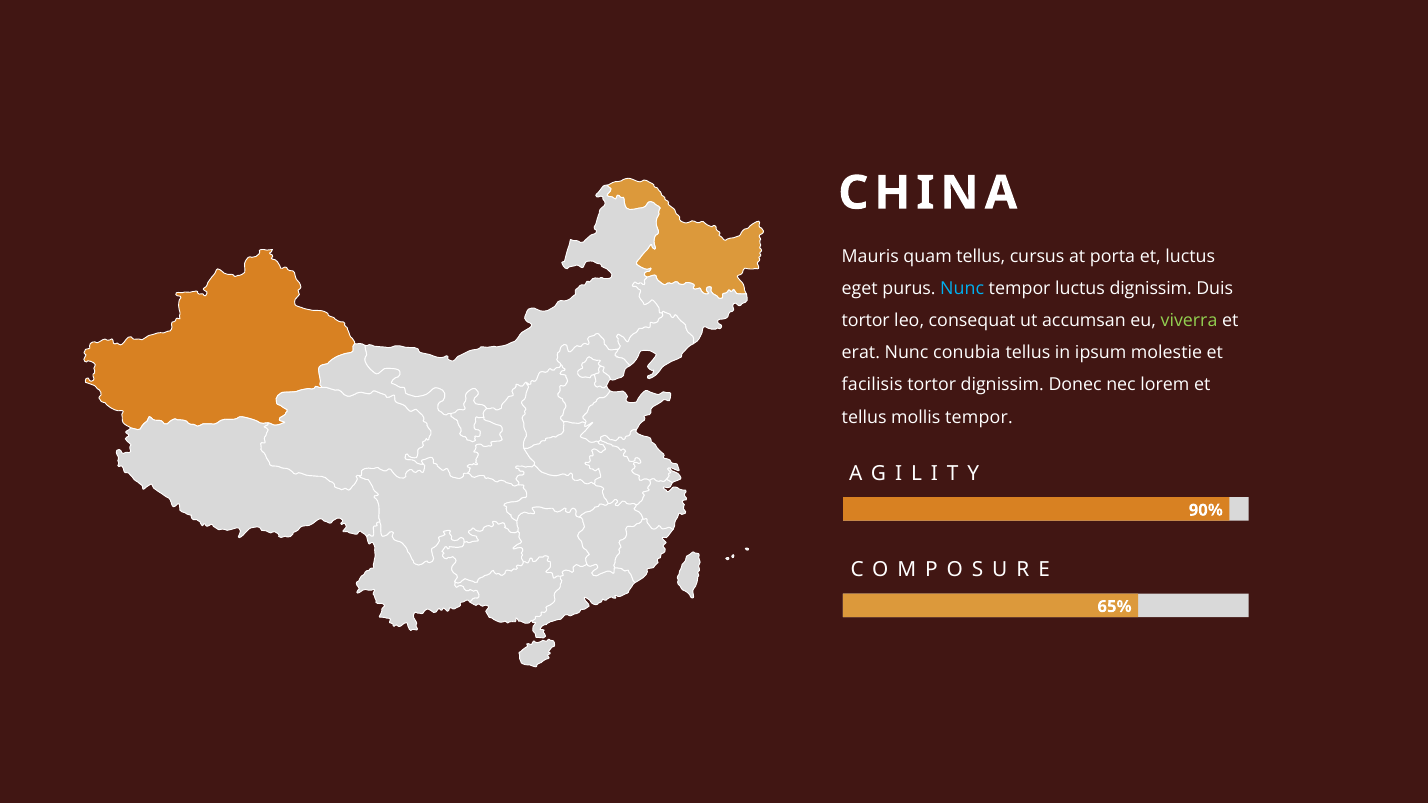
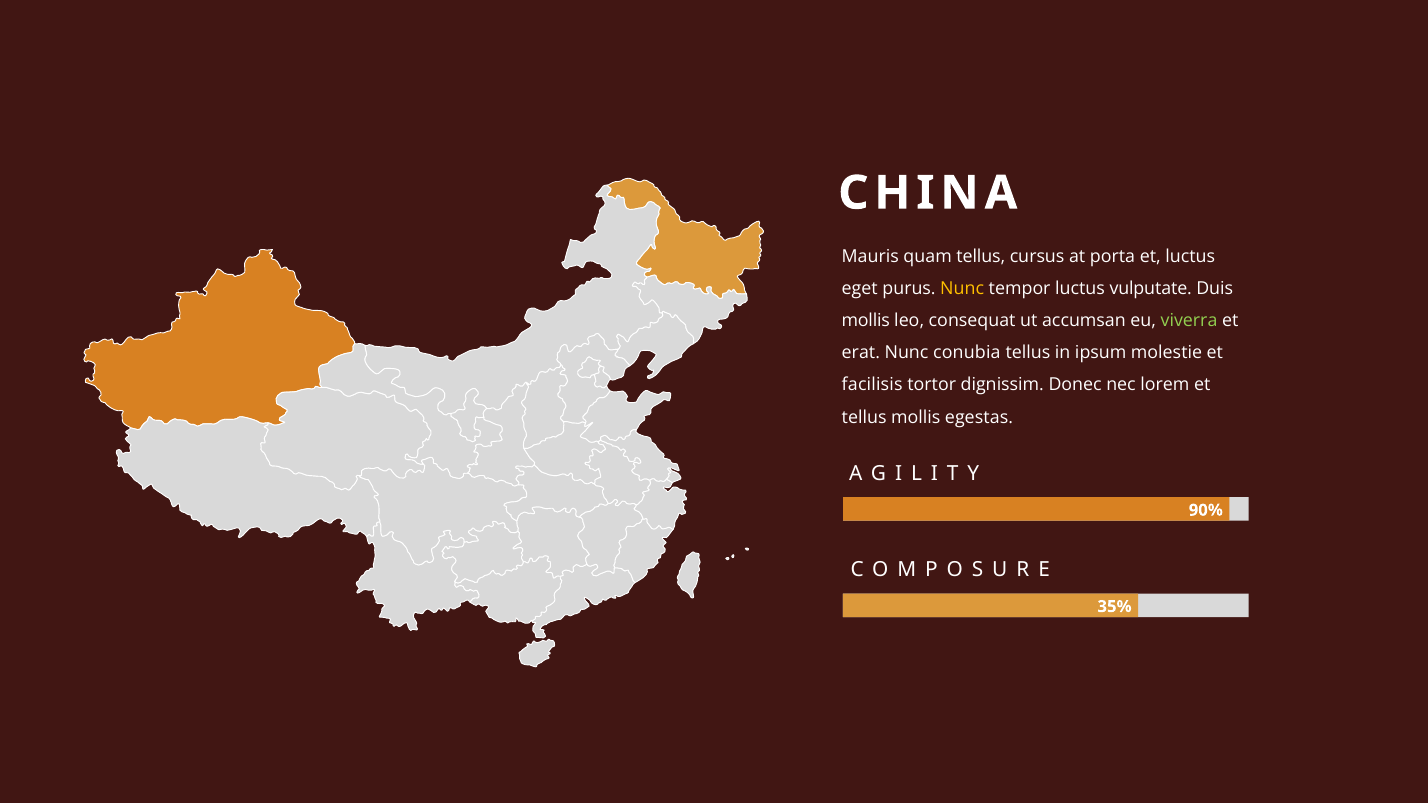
Nunc colour: light blue -> yellow (962, 289)
luctus dignissim: dignissim -> vulputate (1151, 289)
tortor: tortor -> mollis (866, 321)
mollis tempor: tempor -> egestas (979, 417)
65%: 65% -> 35% (1115, 607)
